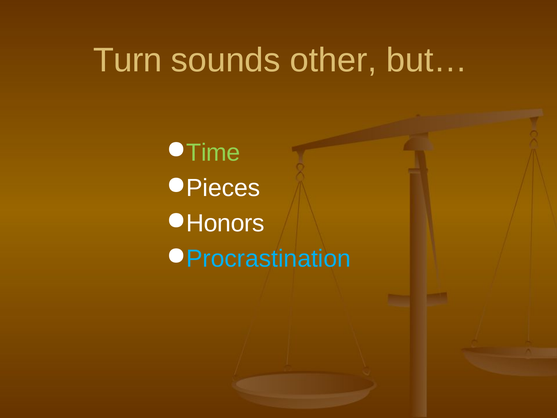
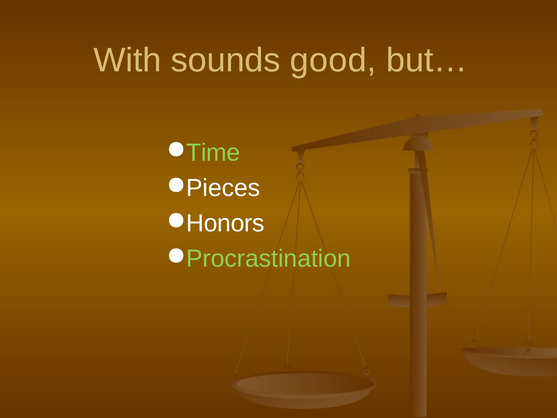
Turn: Turn -> With (127, 60)
other: other -> good (333, 60)
Procrastination colour: light blue -> light green (269, 258)
